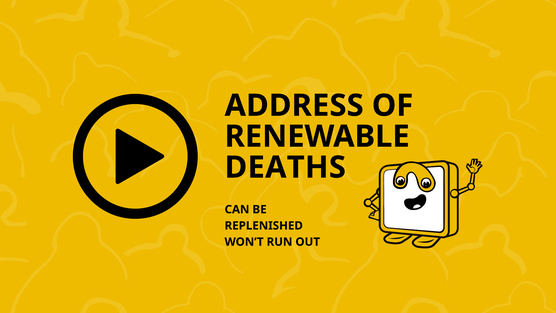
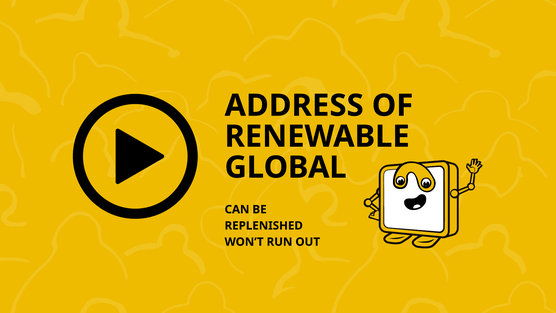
DEATHS: DEATHS -> GLOBAL (286, 167)
